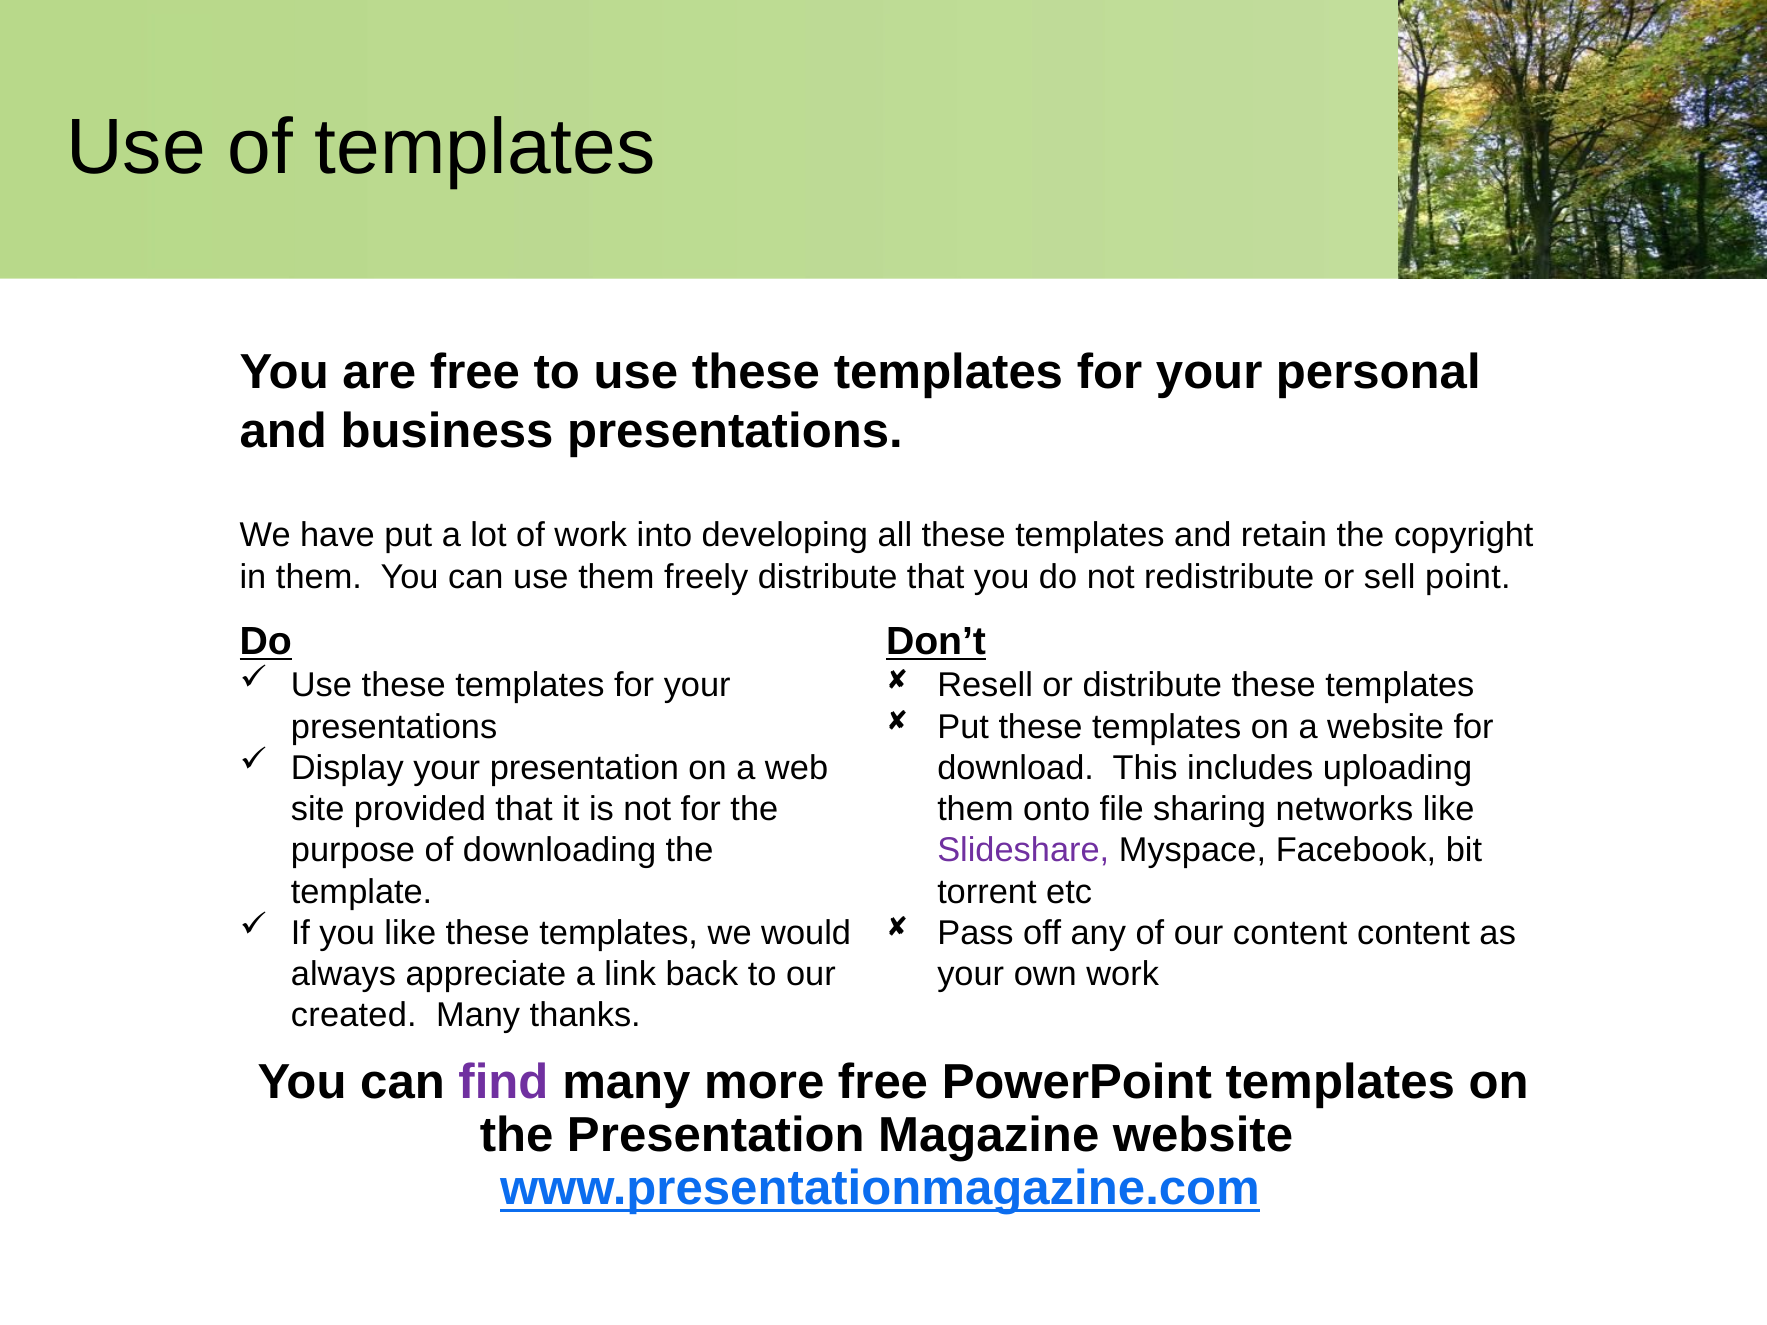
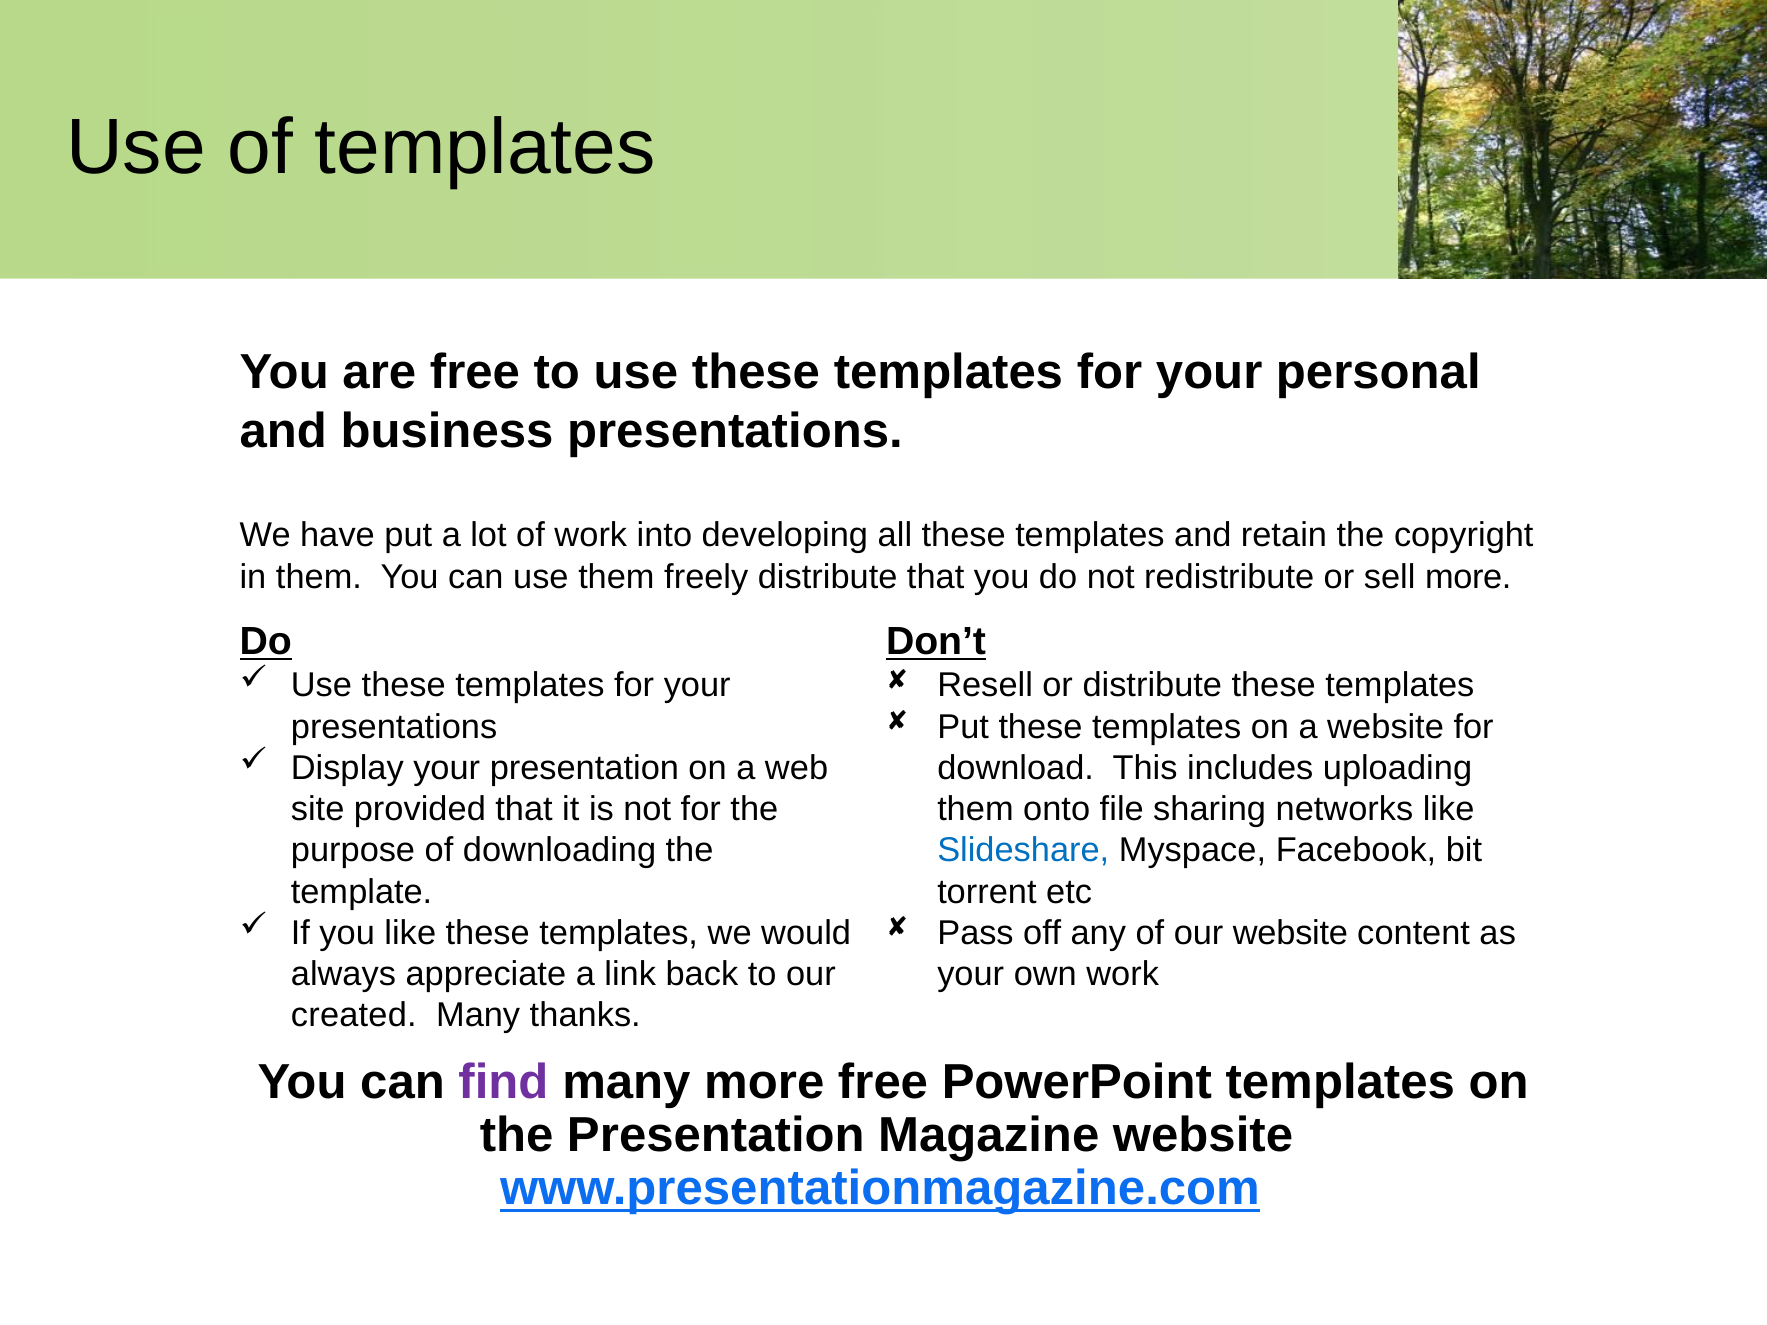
sell point: point -> more (1468, 577)
Slideshare colour: purple -> blue (1023, 851)
our content: content -> website (1290, 933)
